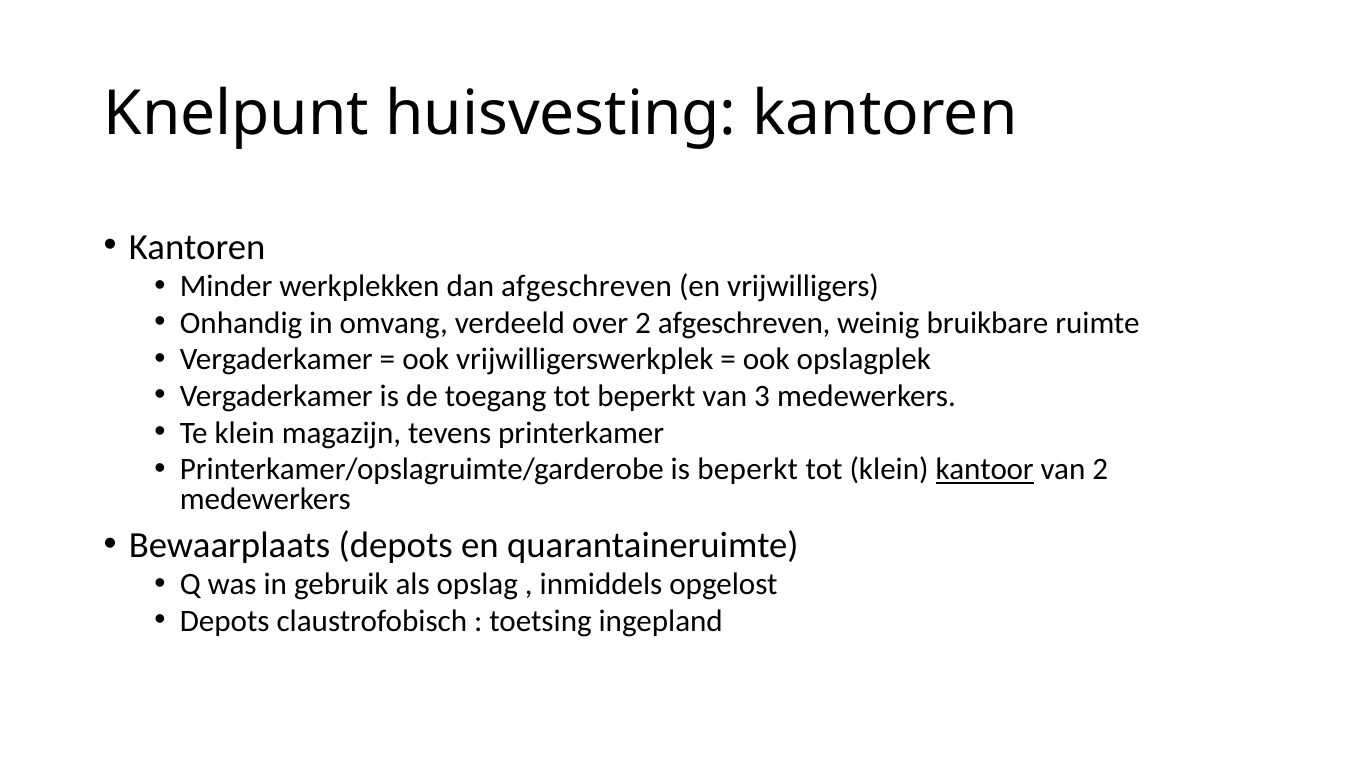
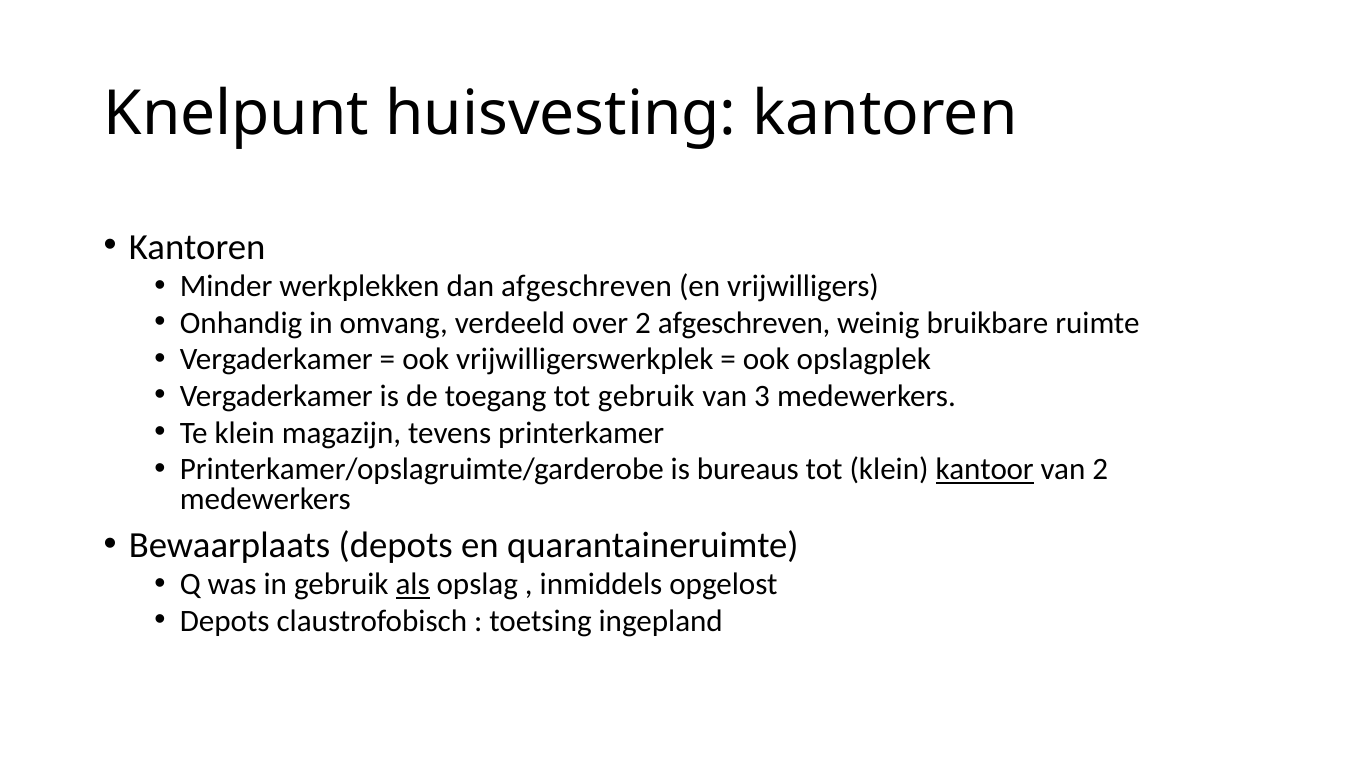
tot beperkt: beperkt -> gebruik (646, 396)
is beperkt: beperkt -> bureaus (748, 469)
als underline: none -> present (413, 585)
